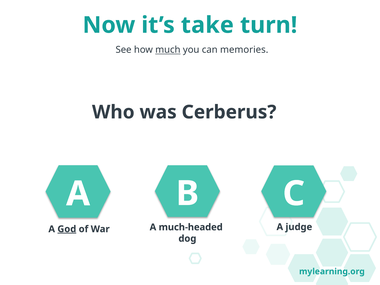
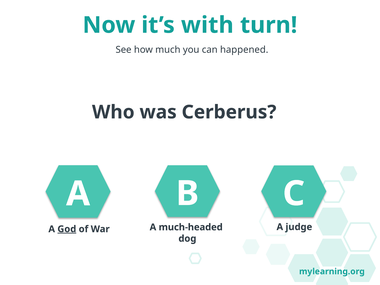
take: take -> with (207, 25)
much underline: present -> none (168, 50)
memories: memories -> happened (244, 50)
